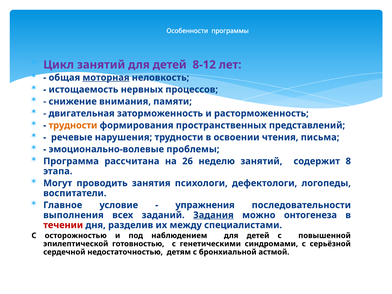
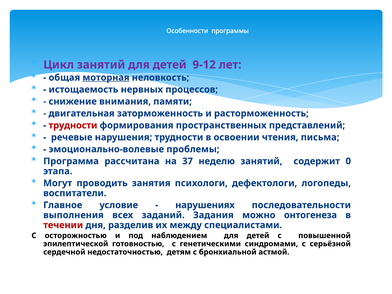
8-12: 8-12 -> 9-12 (204, 65)
трудности colour: orange -> red (73, 125)
26: 26 -> 37 (188, 161)
8: 8 -> 0 (348, 161)
упражнения: упражнения -> нарушениях (205, 205)
Задания underline: present -> none (213, 215)
